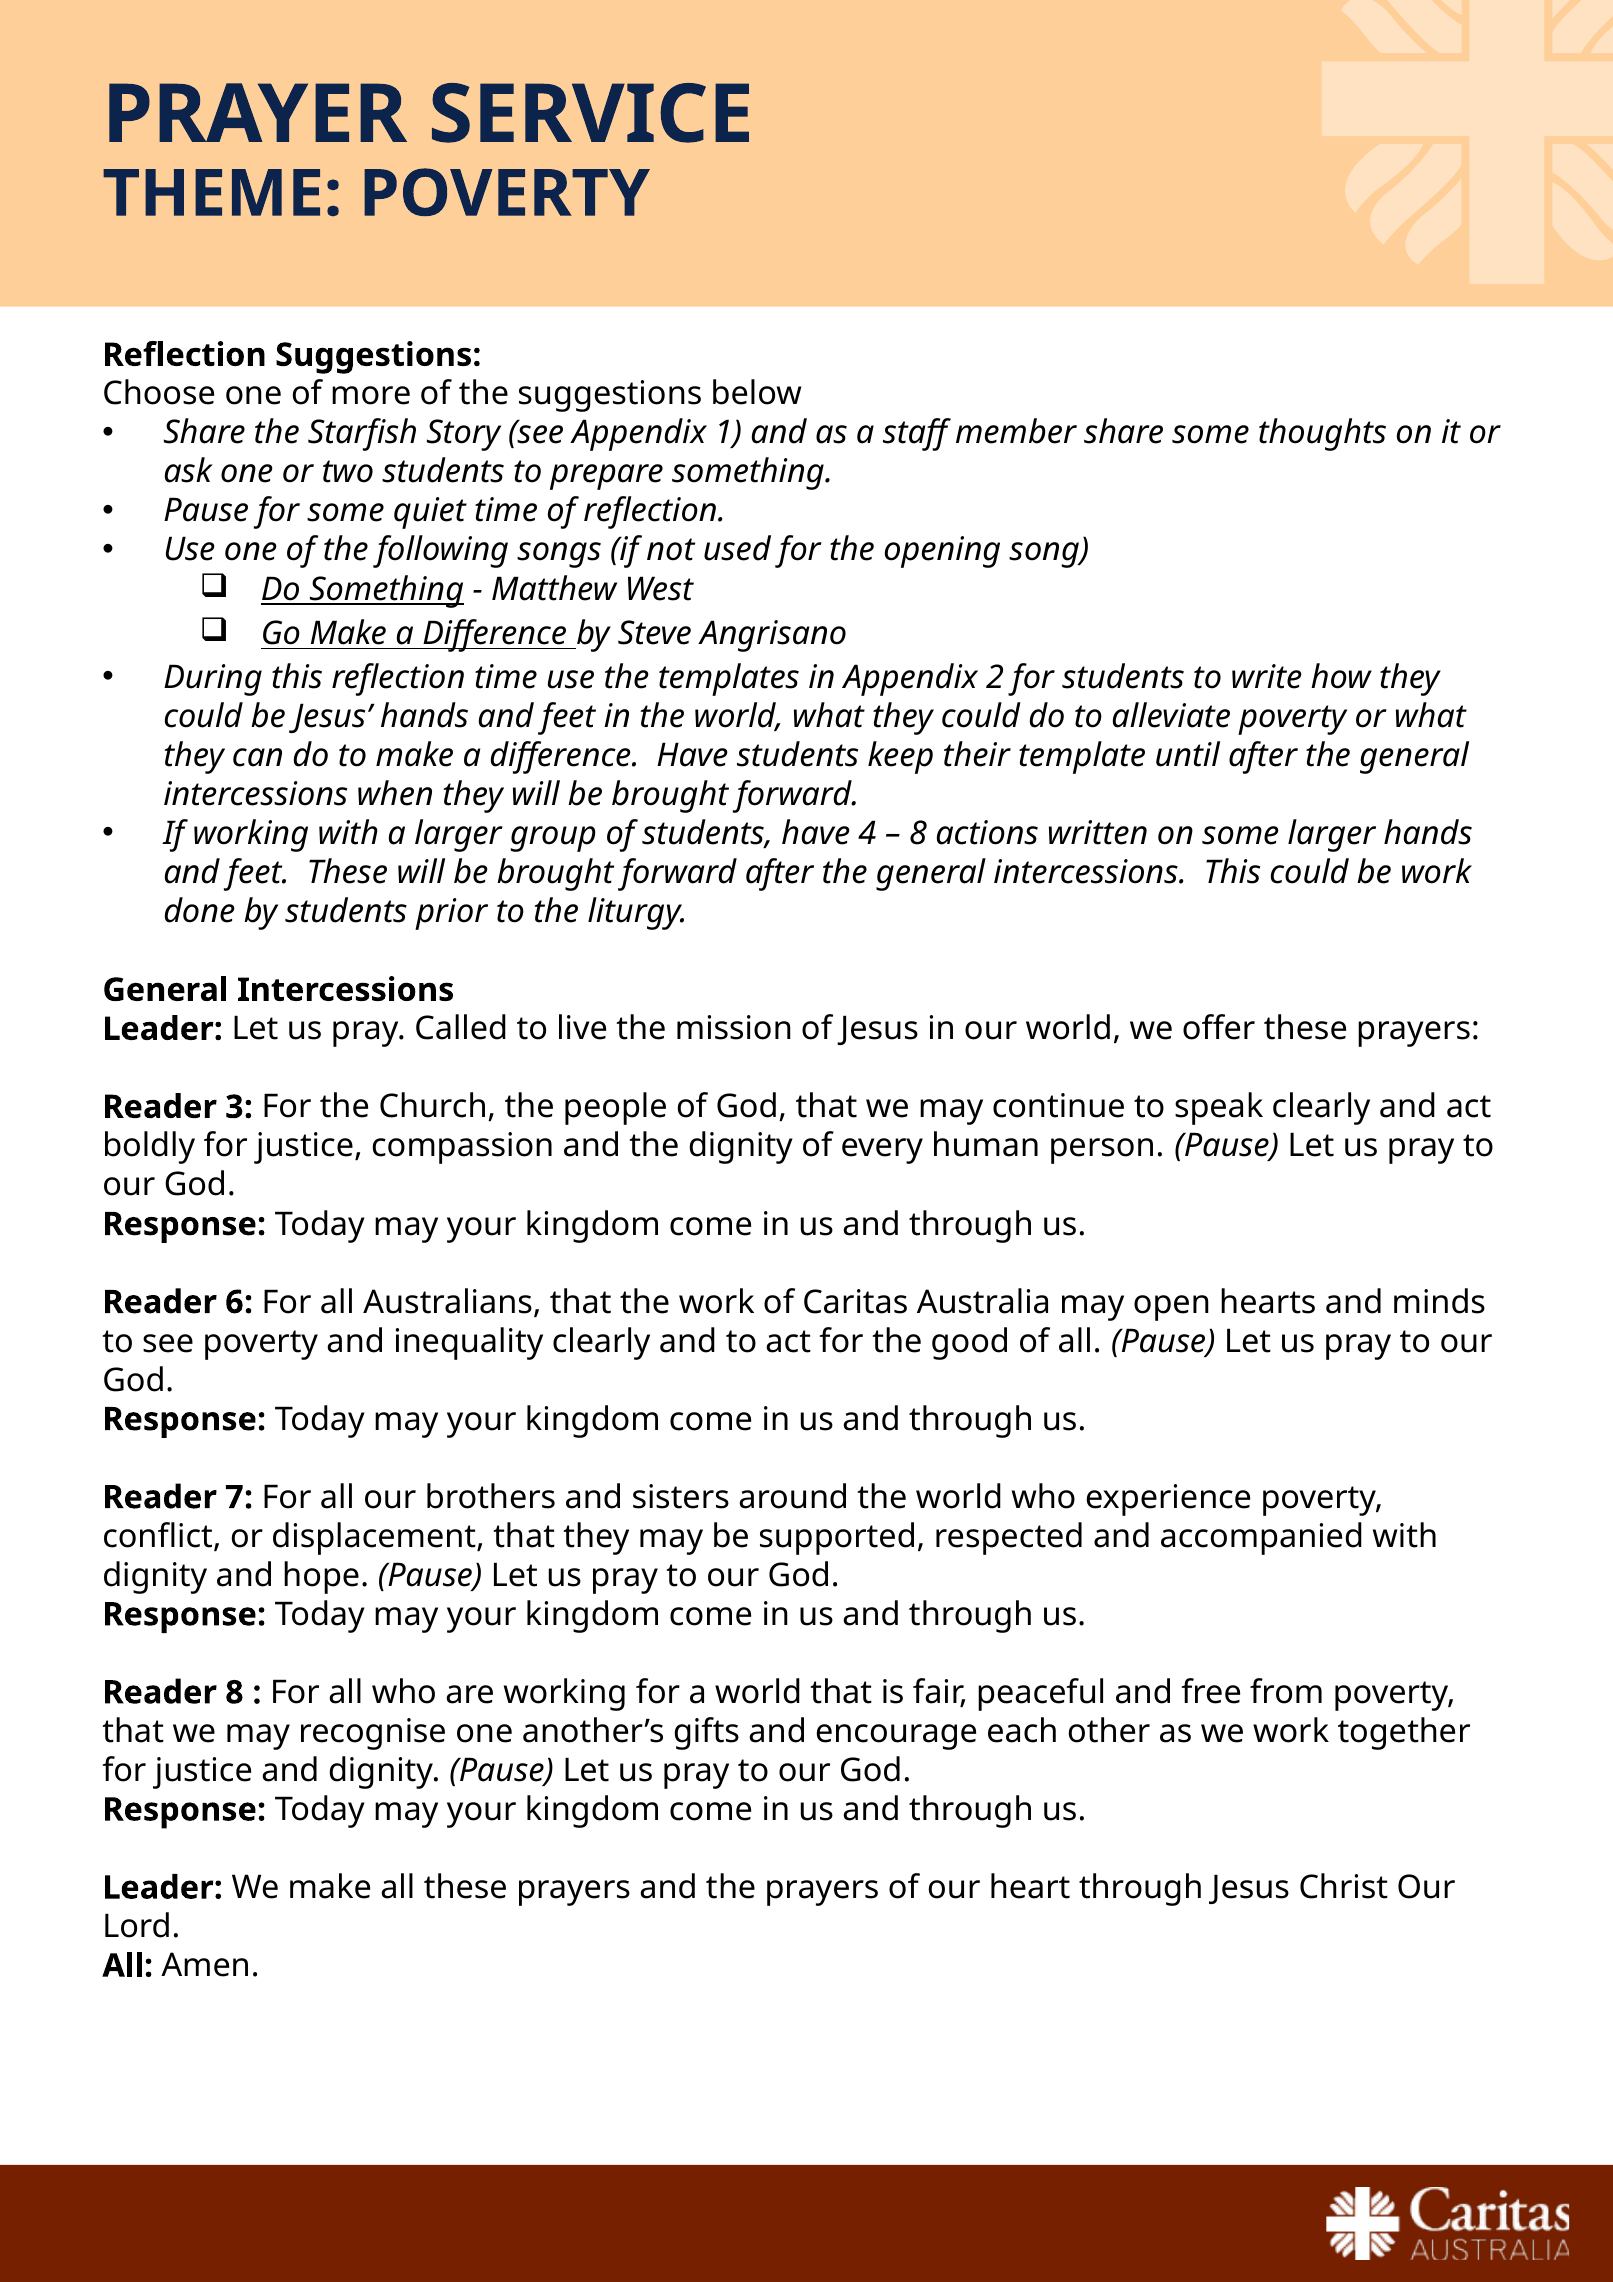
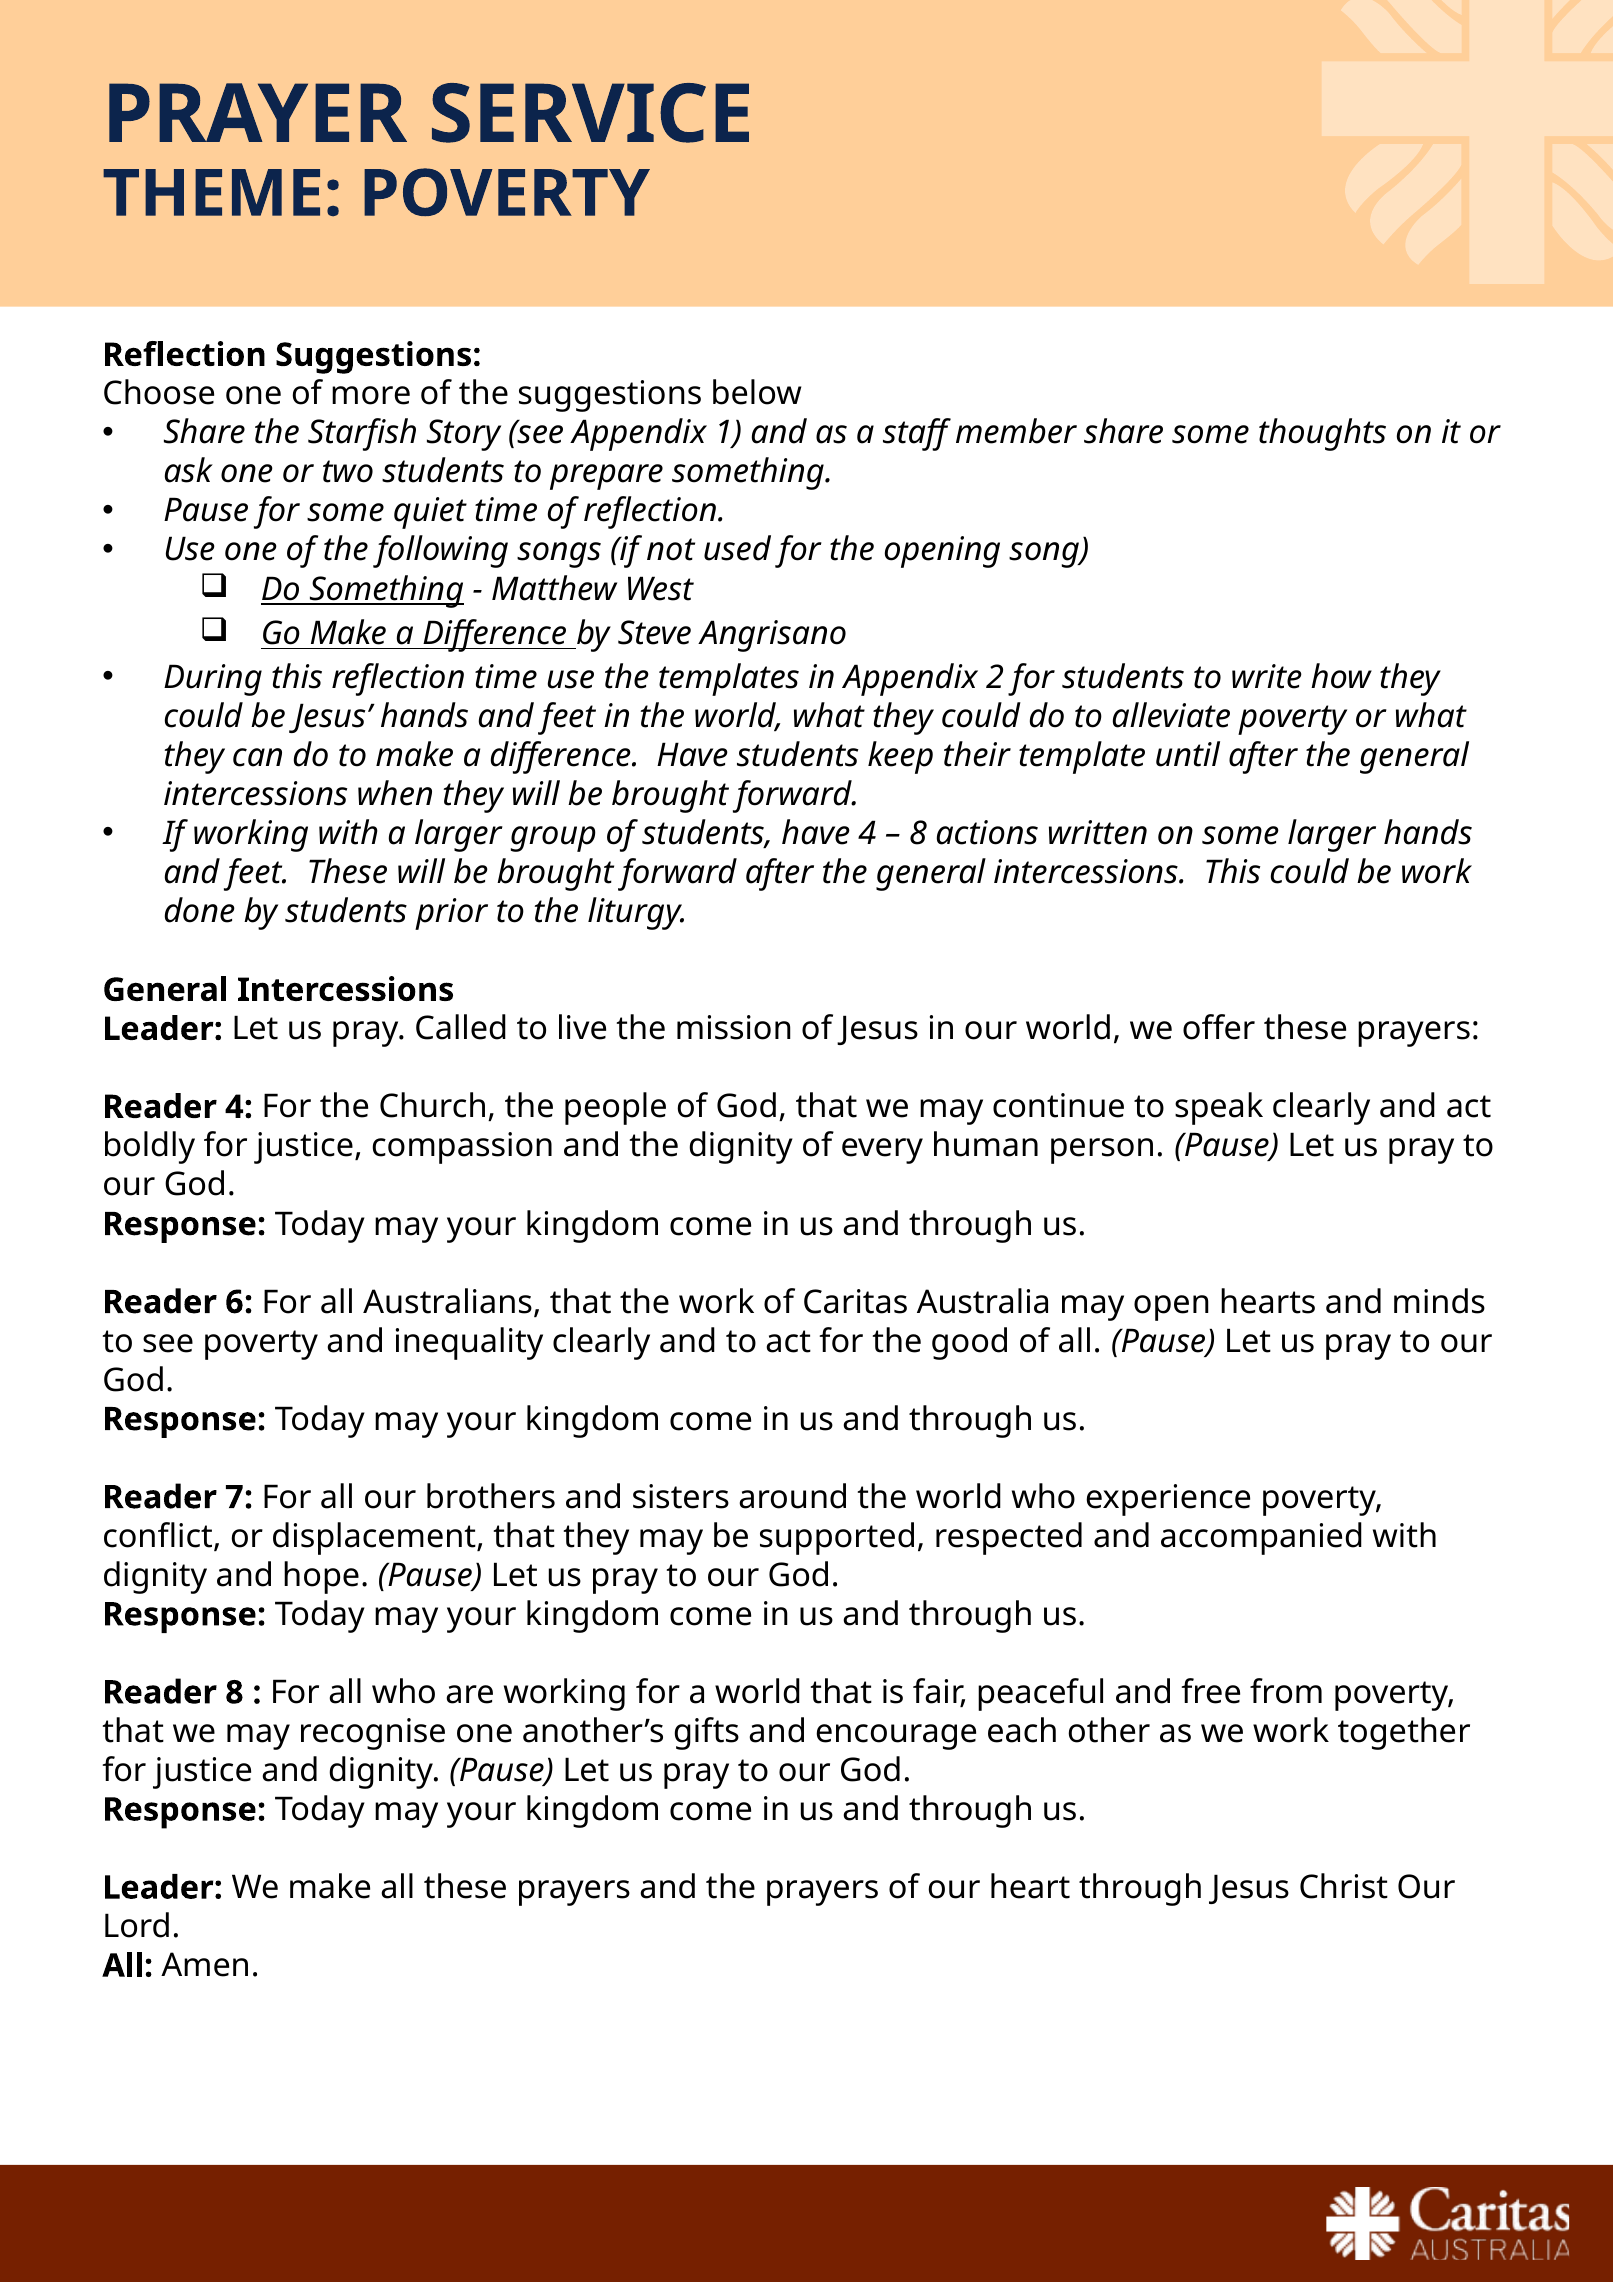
Reader 3: 3 -> 4 (239, 1107)
